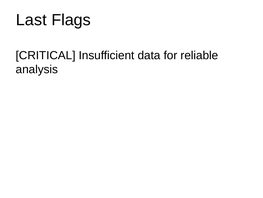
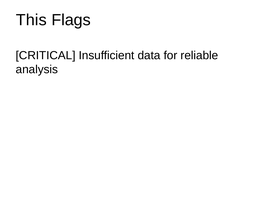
Last: Last -> This (31, 20)
